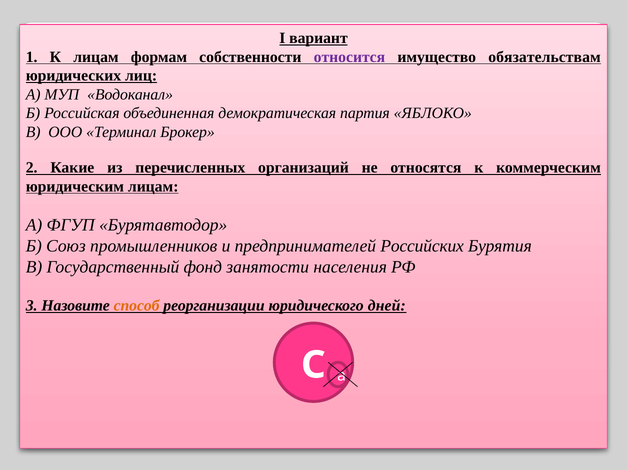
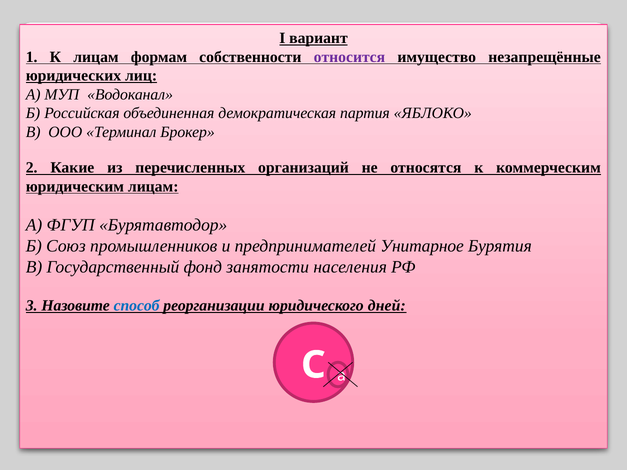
обязательствам: обязательствам -> незапрещённые (545, 57)
Российских: Российских -> Унитарное (422, 246)
способ colour: orange -> blue (137, 306)
